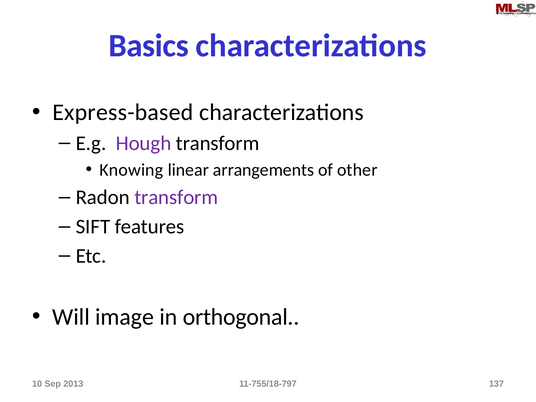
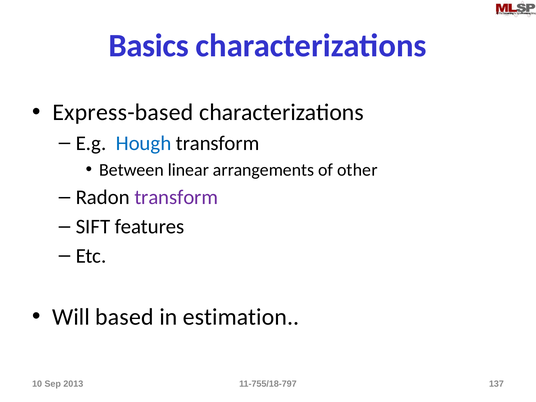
Hough colour: purple -> blue (144, 143)
Knowing: Knowing -> Between (131, 170)
image: image -> based (124, 317)
orthogonal: orthogonal -> estimation (241, 317)
